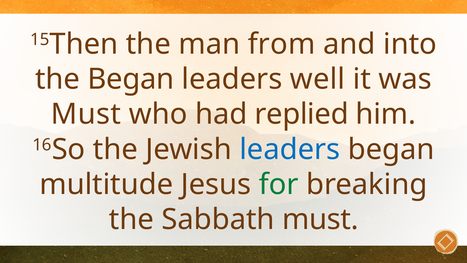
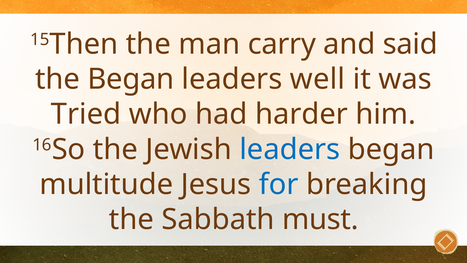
from: from -> carry (282, 44)
into: into -> said (410, 44)
Must: Must -> Tried (86, 114)
replied: replied -> harder (301, 114)
for colour: green -> blue (279, 184)
